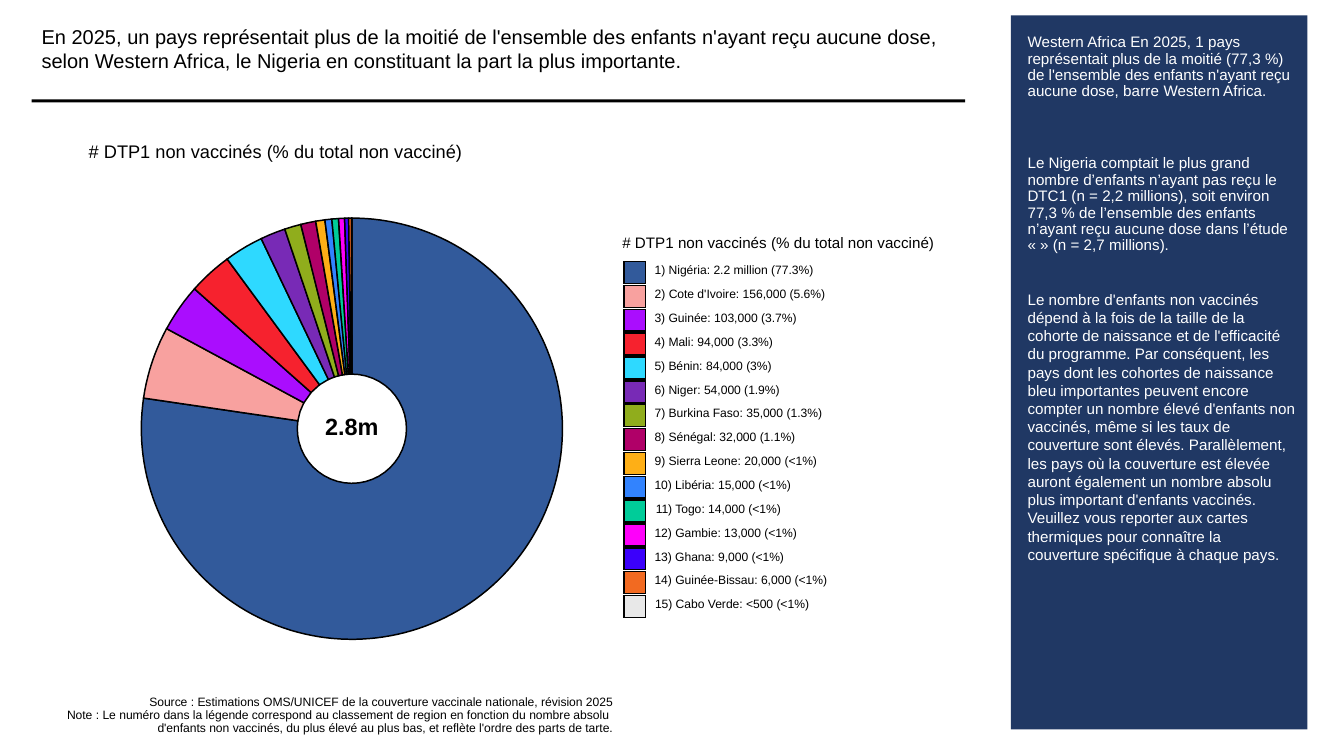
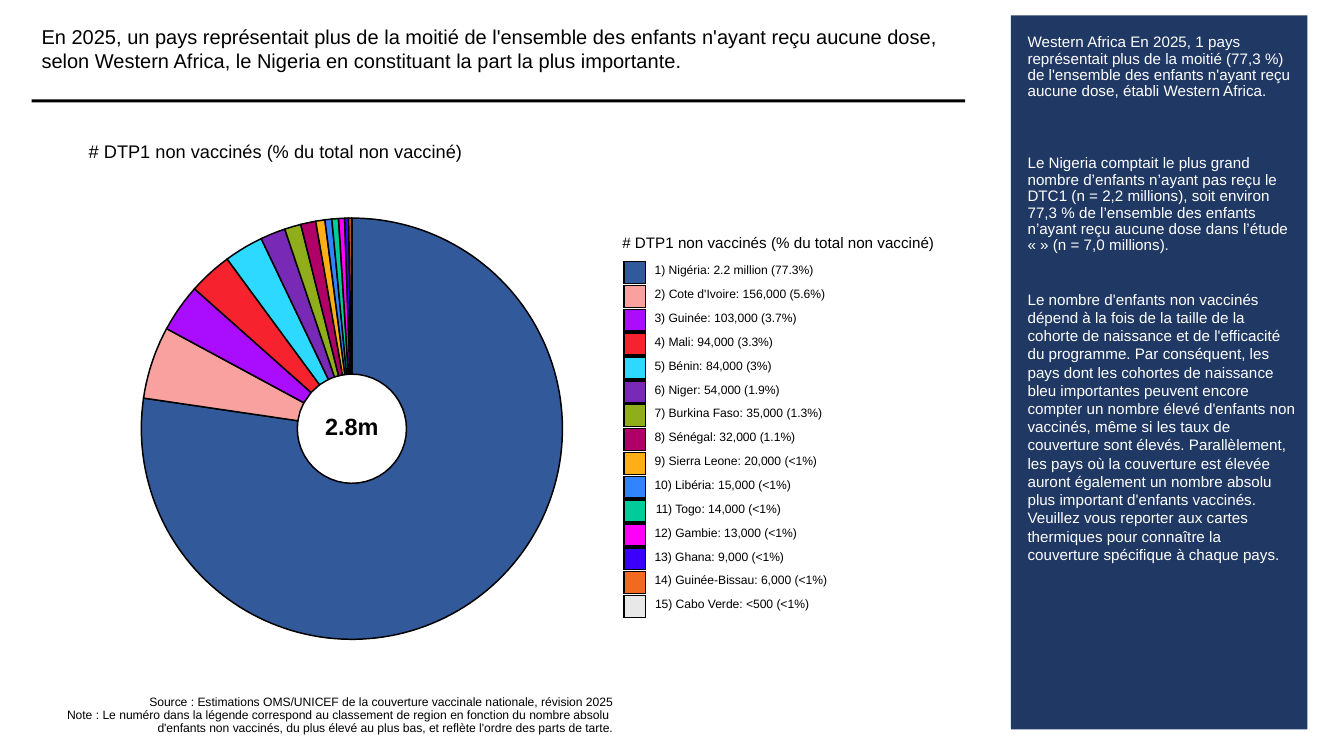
barre: barre -> établi (1141, 92)
2,7: 2,7 -> 7,0 (1094, 246)
